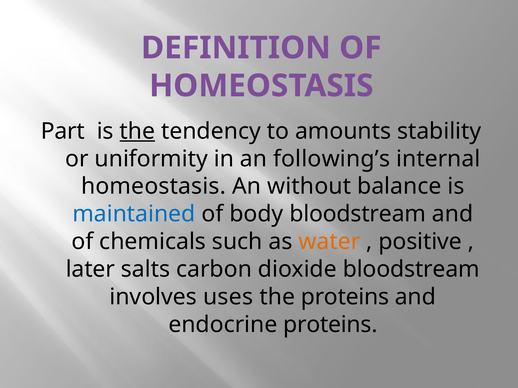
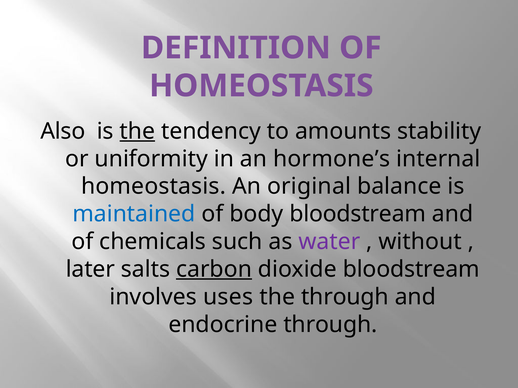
Part: Part -> Also (63, 131)
following’s: following’s -> hormone’s (332, 159)
without: without -> original (309, 187)
water colour: orange -> purple (329, 242)
positive: positive -> without (420, 242)
carbon underline: none -> present (214, 270)
the proteins: proteins -> through (345, 297)
endocrine proteins: proteins -> through (330, 325)
